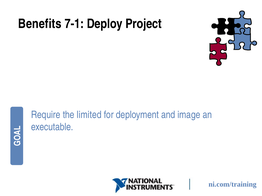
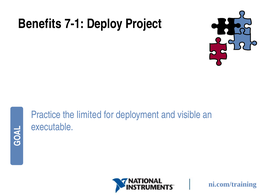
Require: Require -> Practice (46, 115)
image: image -> visible (189, 115)
